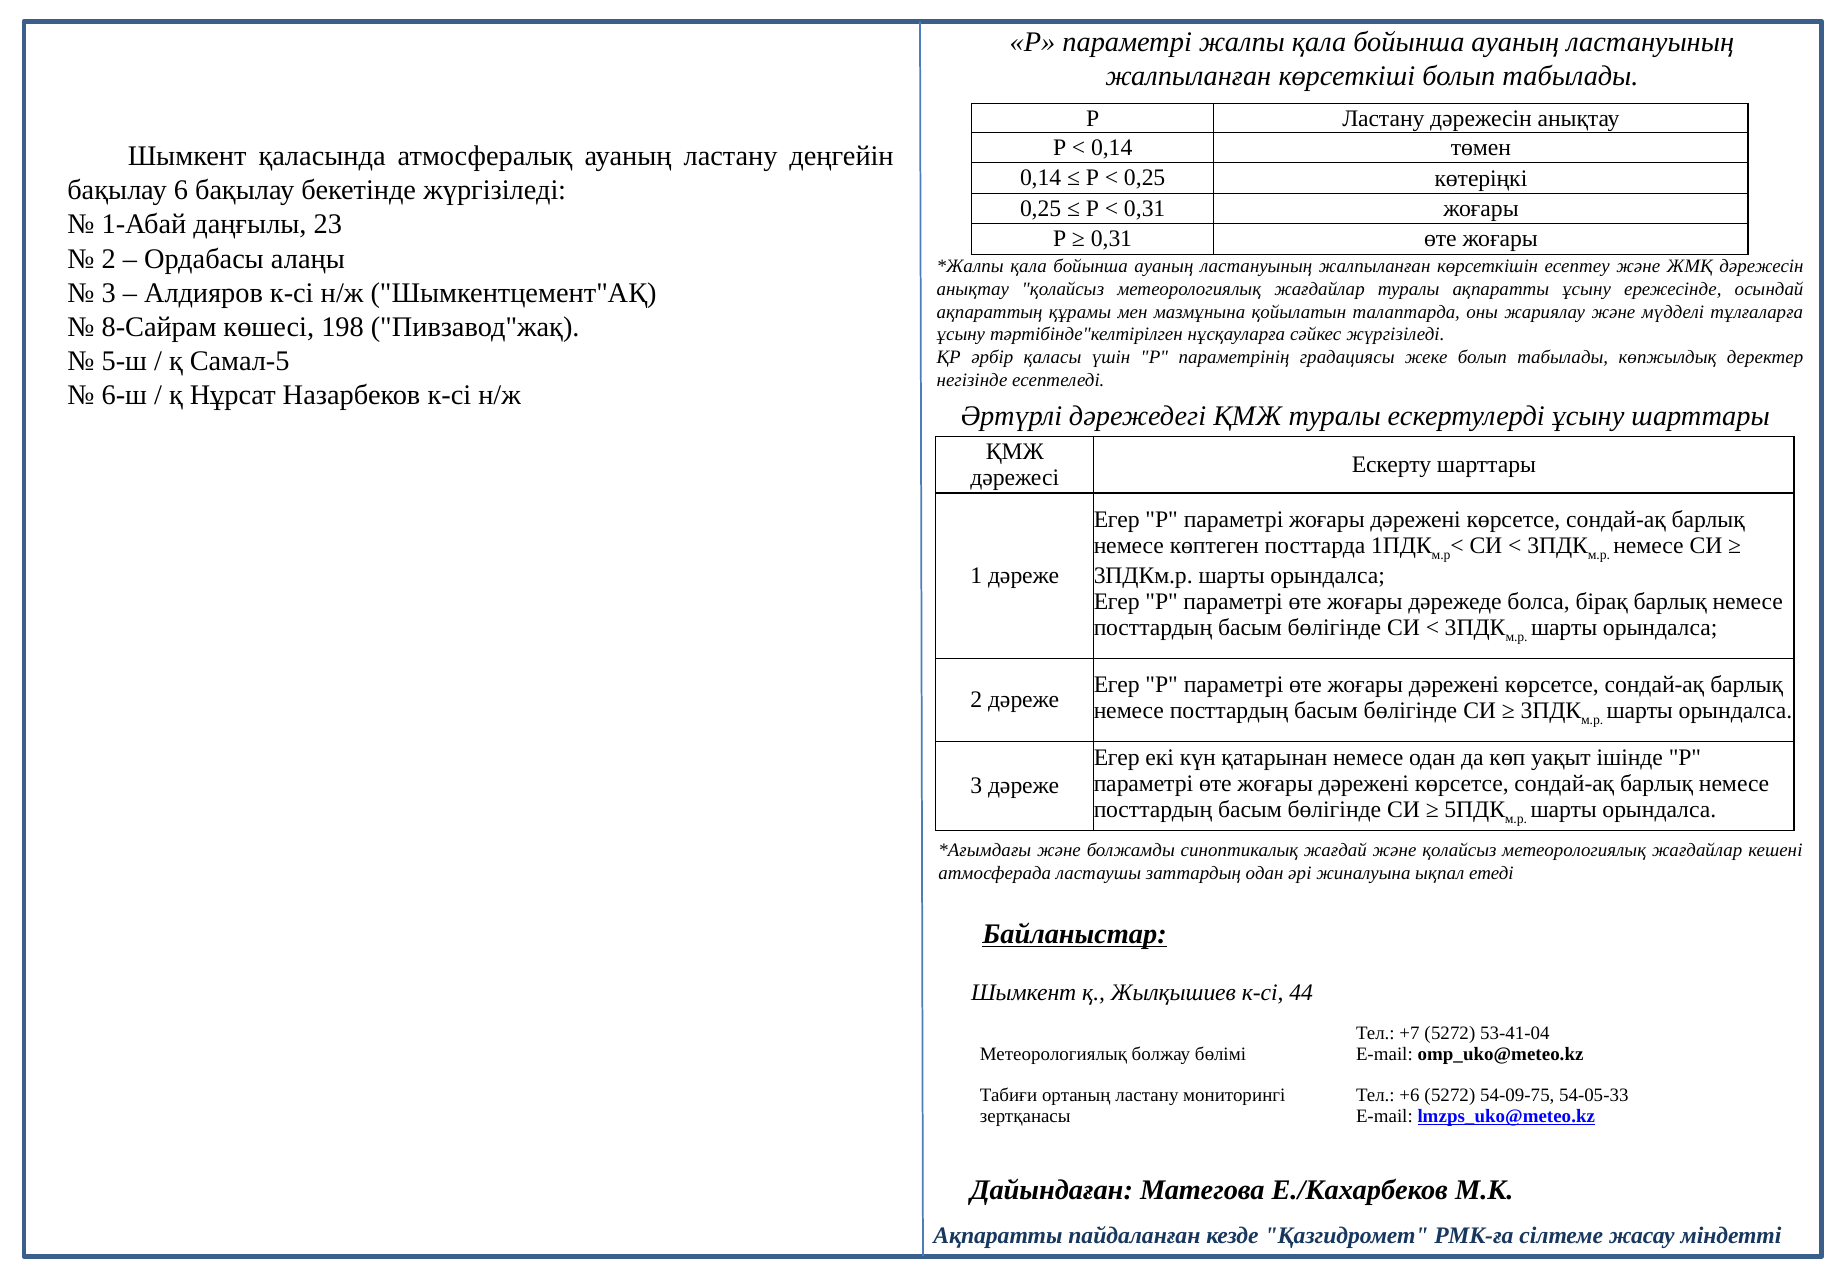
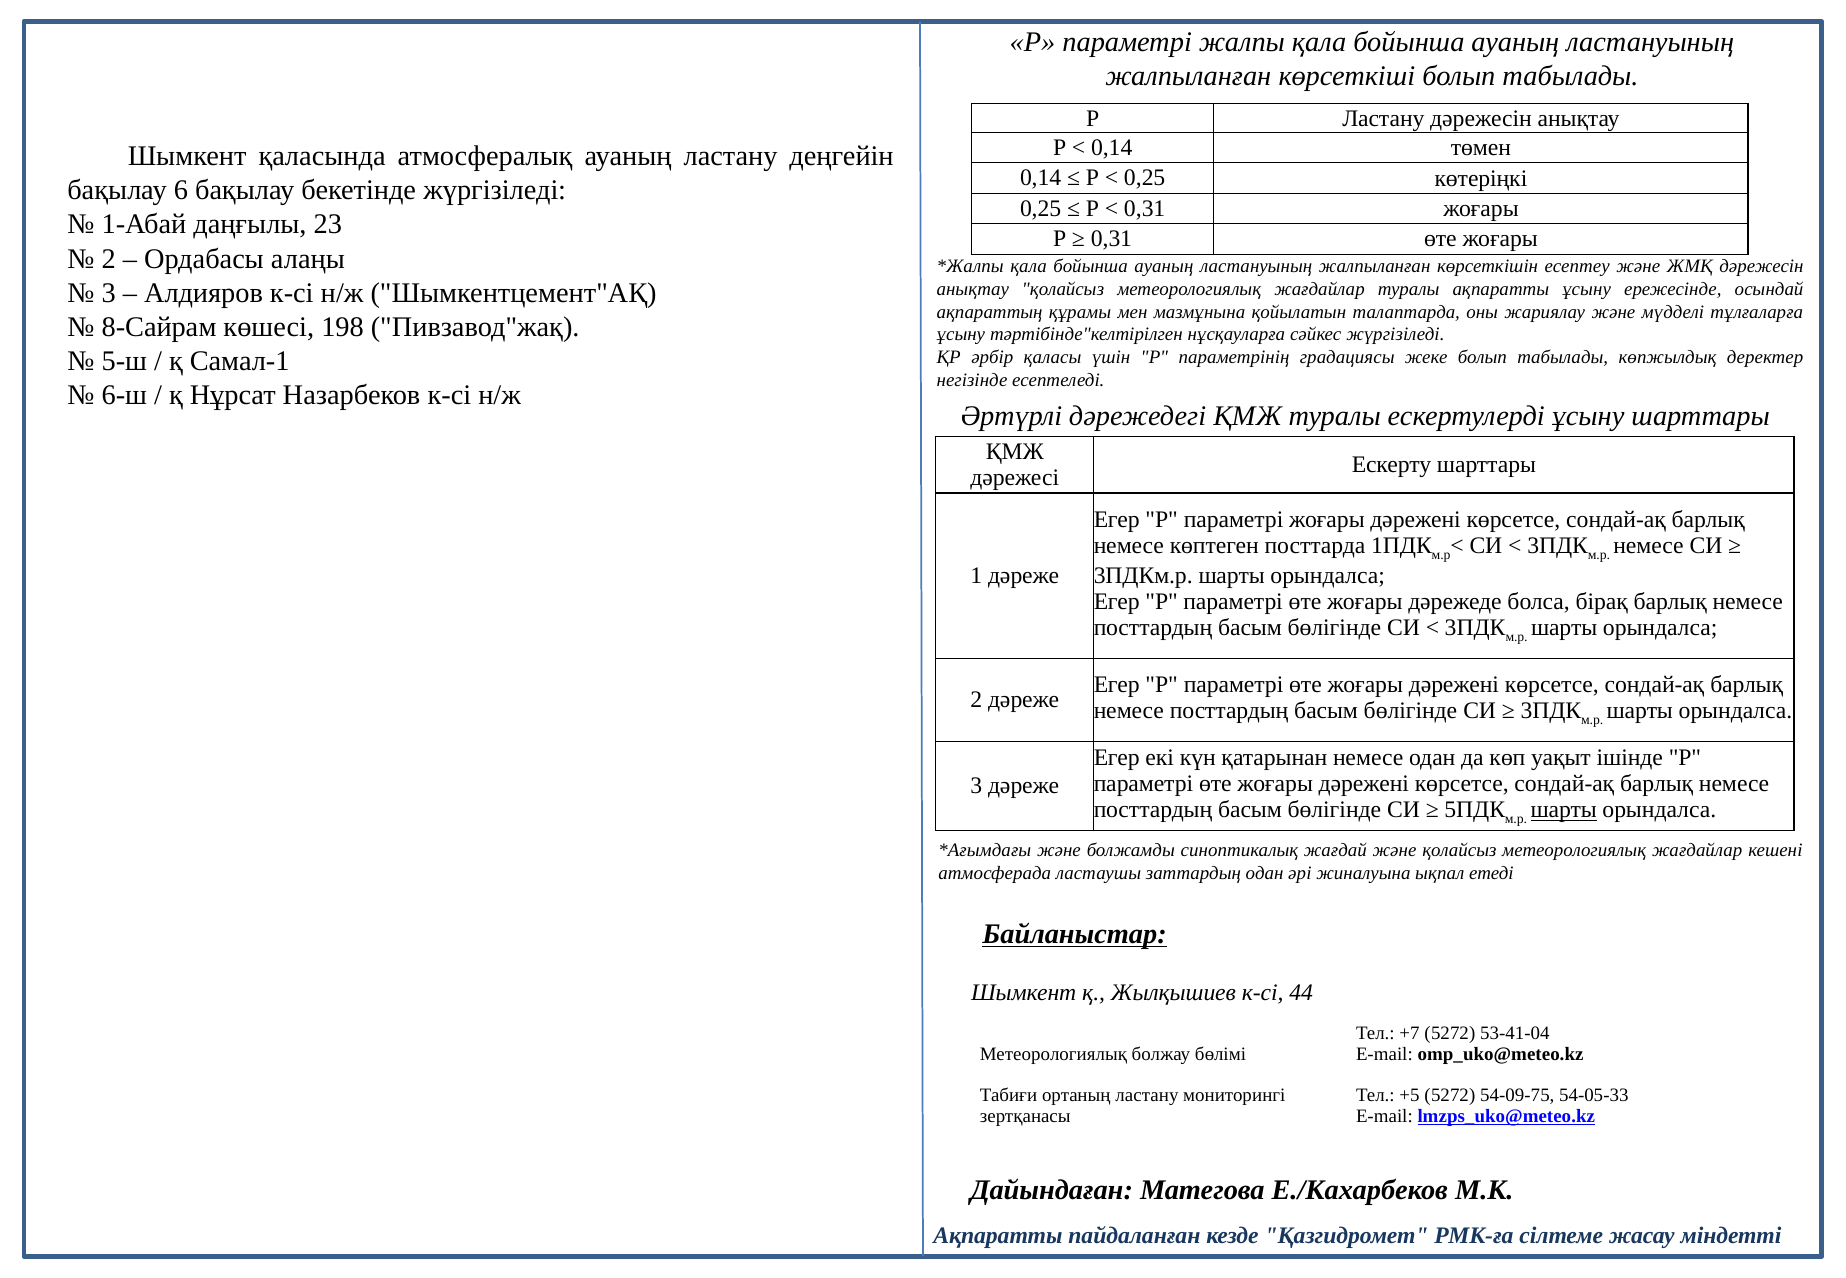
Самал-5: Самал-5 -> Самал-1 (240, 361)
шарты underline: none -> present (1564, 810)
+6: +6 -> +5 (1409, 1095)
